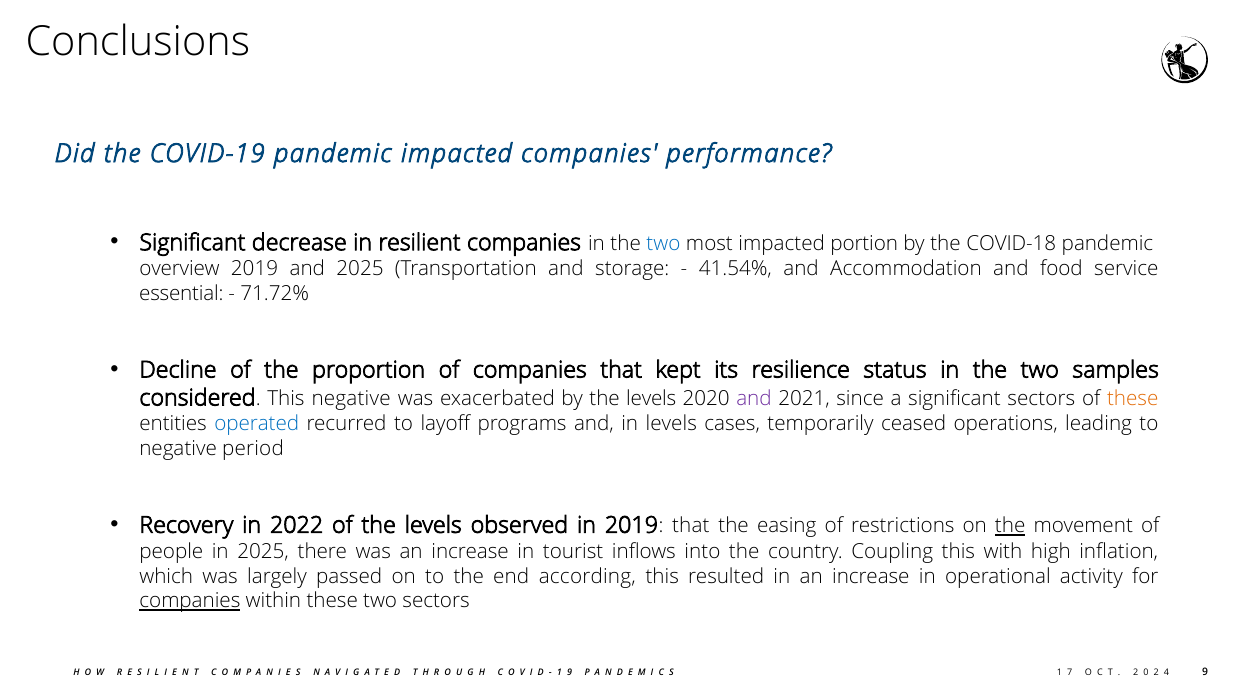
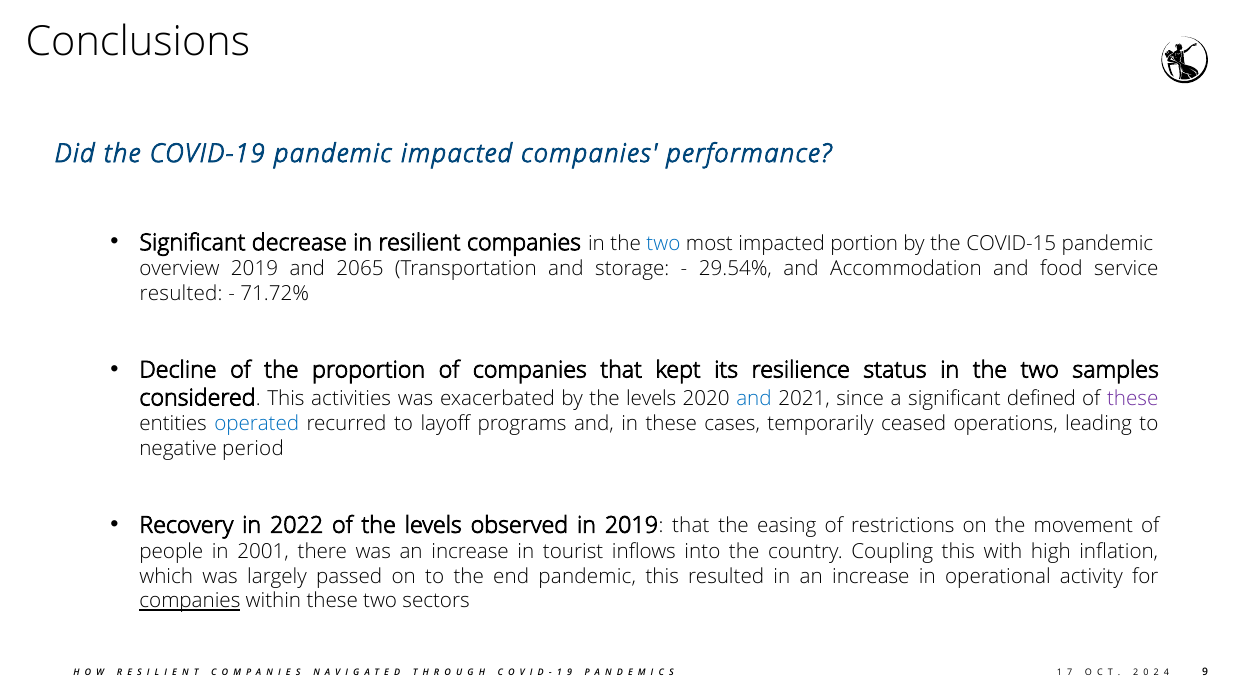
COVID-18: COVID-18 -> COVID-15 (1011, 243)
and 2025: 2025 -> 2065 (360, 269)
41.54%: 41.54% -> 29.54% (735, 269)
essential: essential -> resulted (181, 293)
This negative: negative -> activities (351, 398)
and colour: purple -> blue (754, 398)
significant sectors: sectors -> defined (1041, 398)
these colour: orange -> purple (1133, 398)
in levels: levels -> these (671, 424)
the underline: present -> none (1010, 526)
in 2025: 2025 -> 2001 (263, 551)
end according: according -> pandemic (587, 576)
